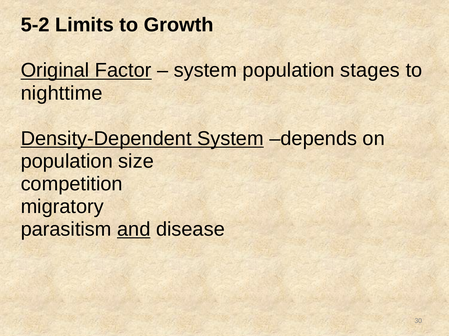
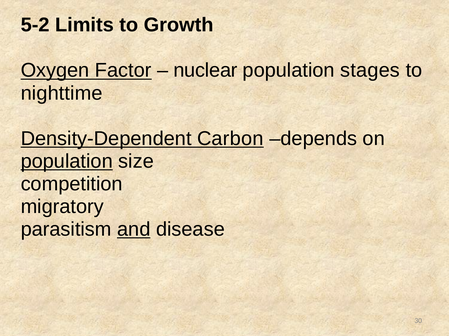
Original: Original -> Oxygen (55, 71)
system: system -> nuclear (205, 71)
Density-Dependent System: System -> Carbon (230, 139)
population underline: none -> present (67, 162)
